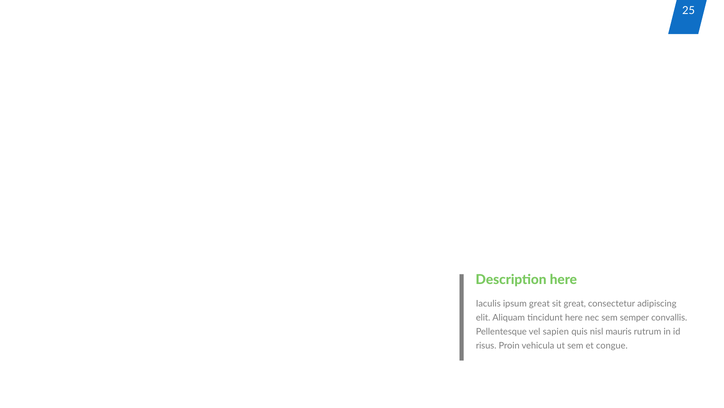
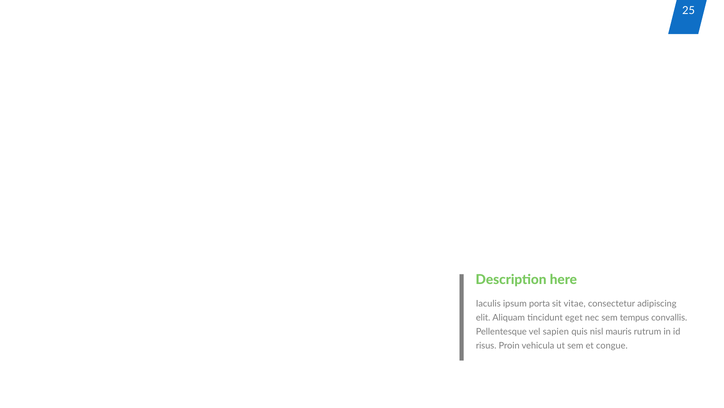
ipsum great: great -> porta (540, 304)
sit great: great -> vitae (575, 304)
tincidunt here: here -> eget (574, 318)
semper: semper -> tempus (634, 318)
